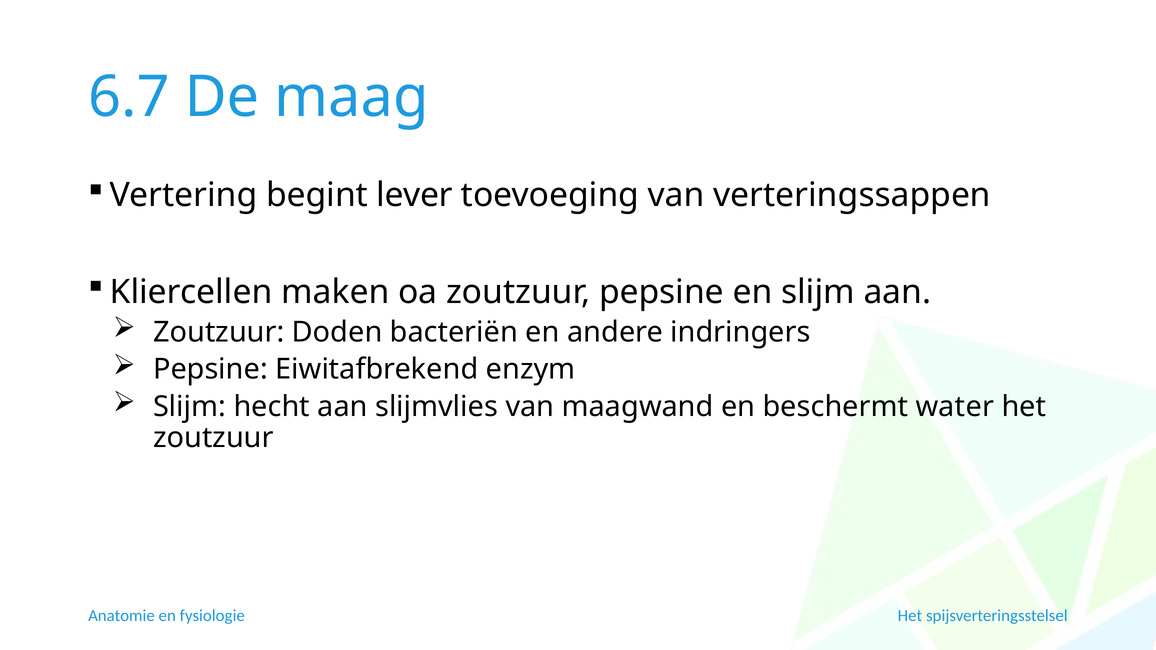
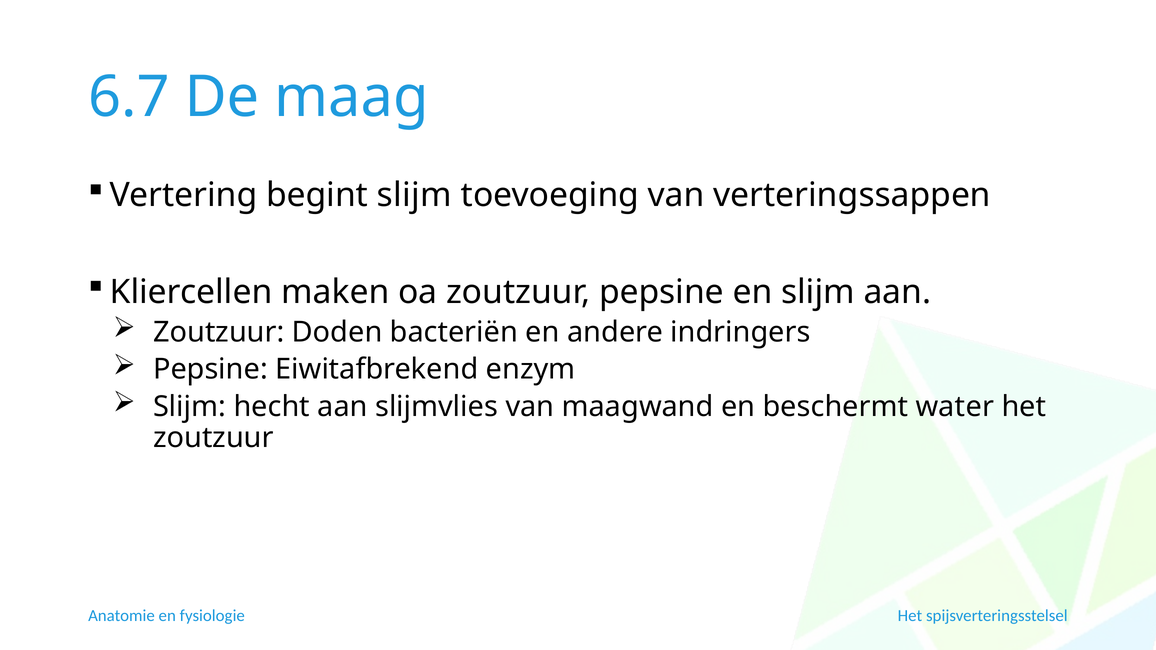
begint lever: lever -> slijm (414, 195)
